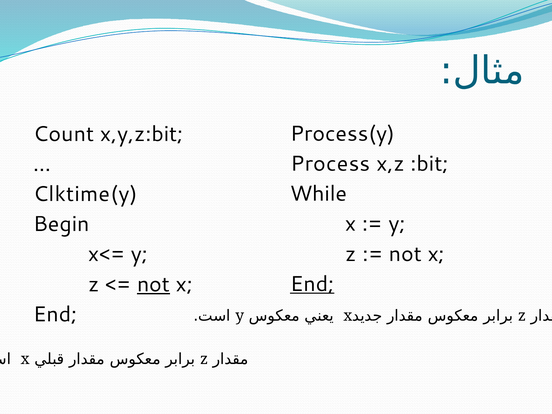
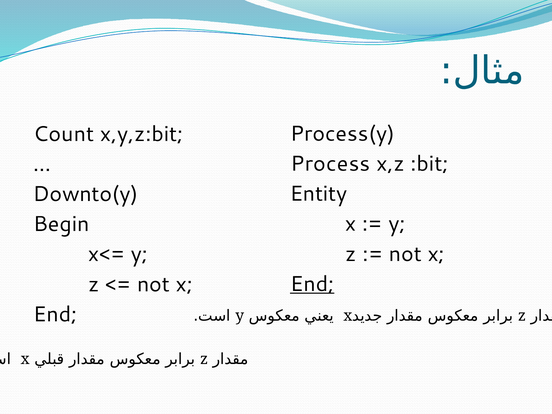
While: While -> Entity (318, 194)
Clktime(y: Clktime(y -> Downto(y (86, 194)
not underline: present -> none (154, 284)
